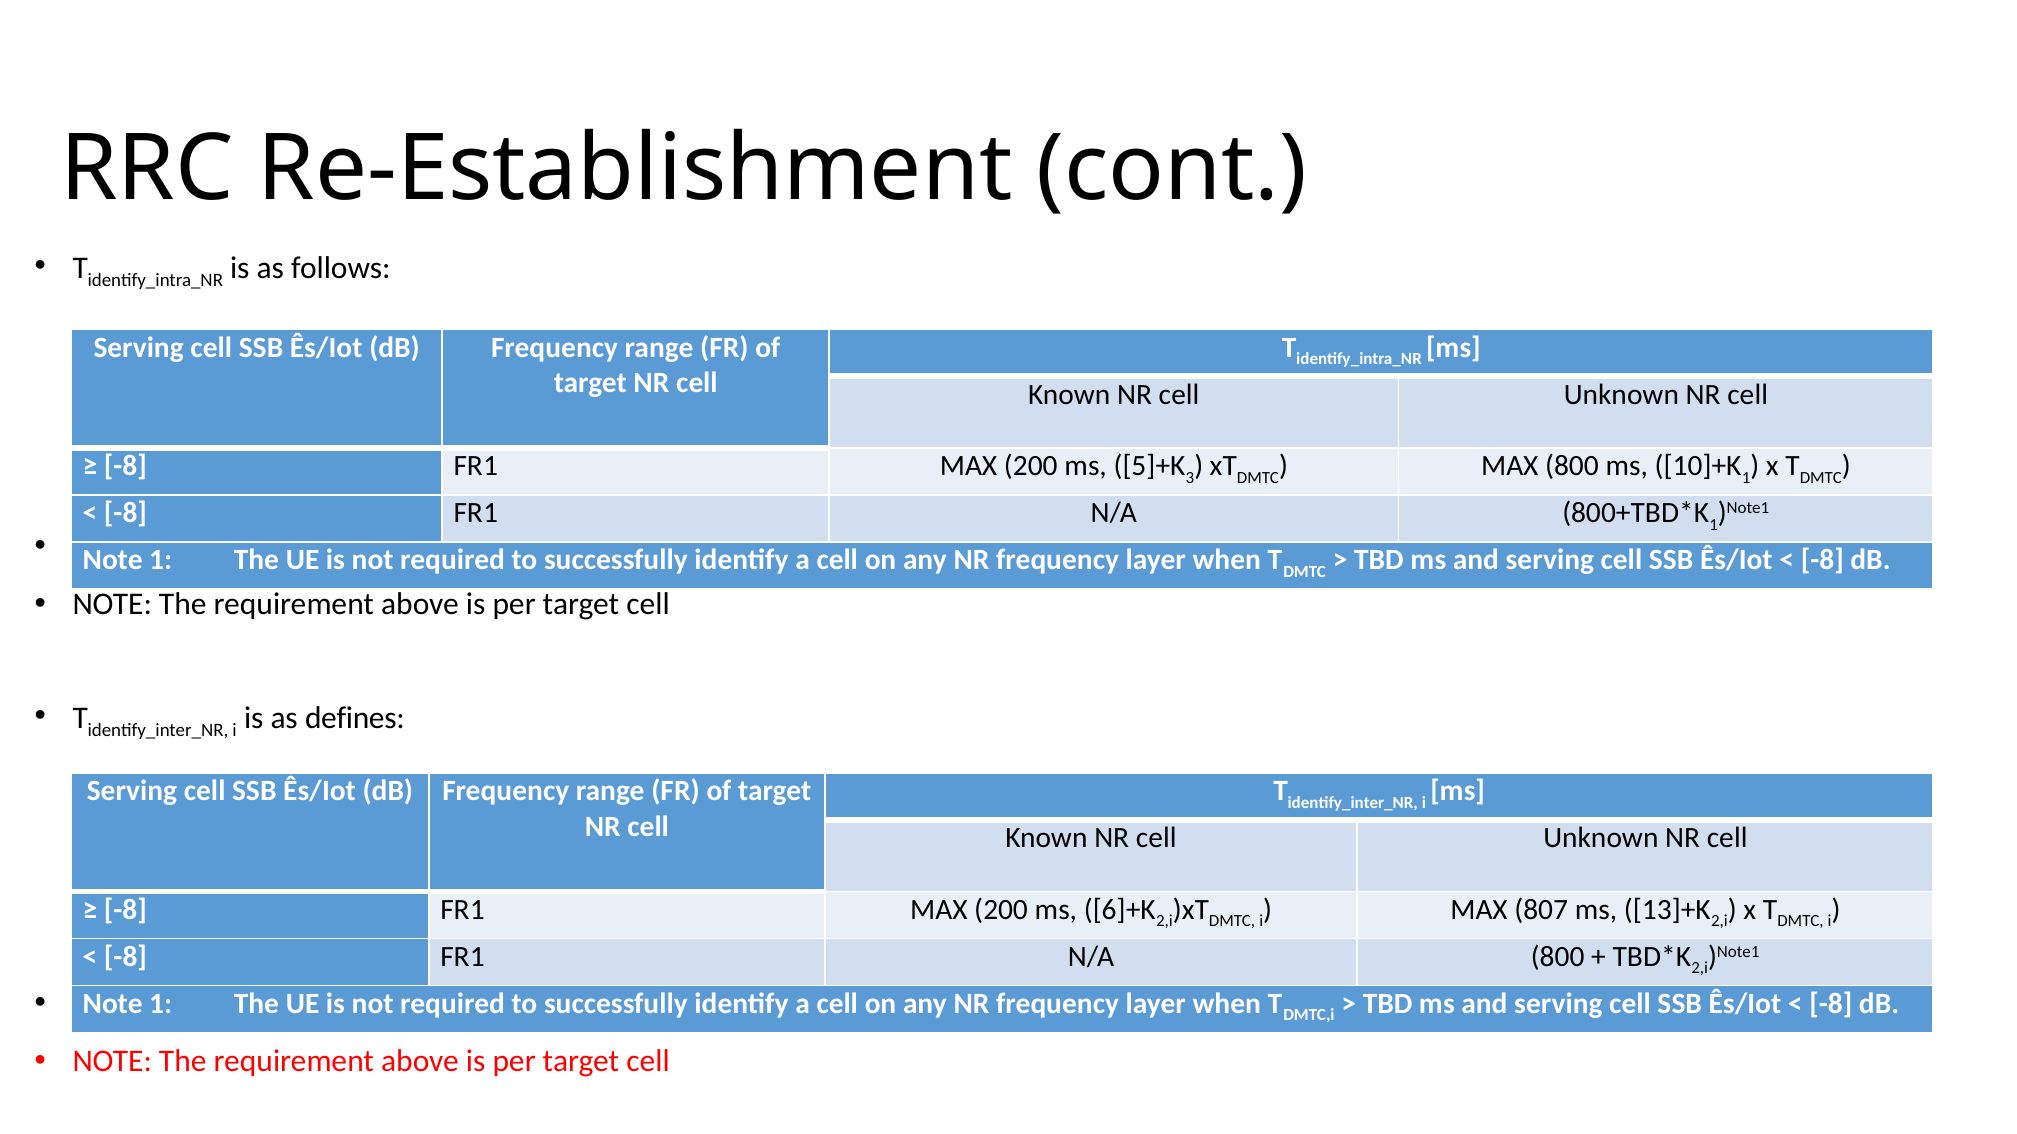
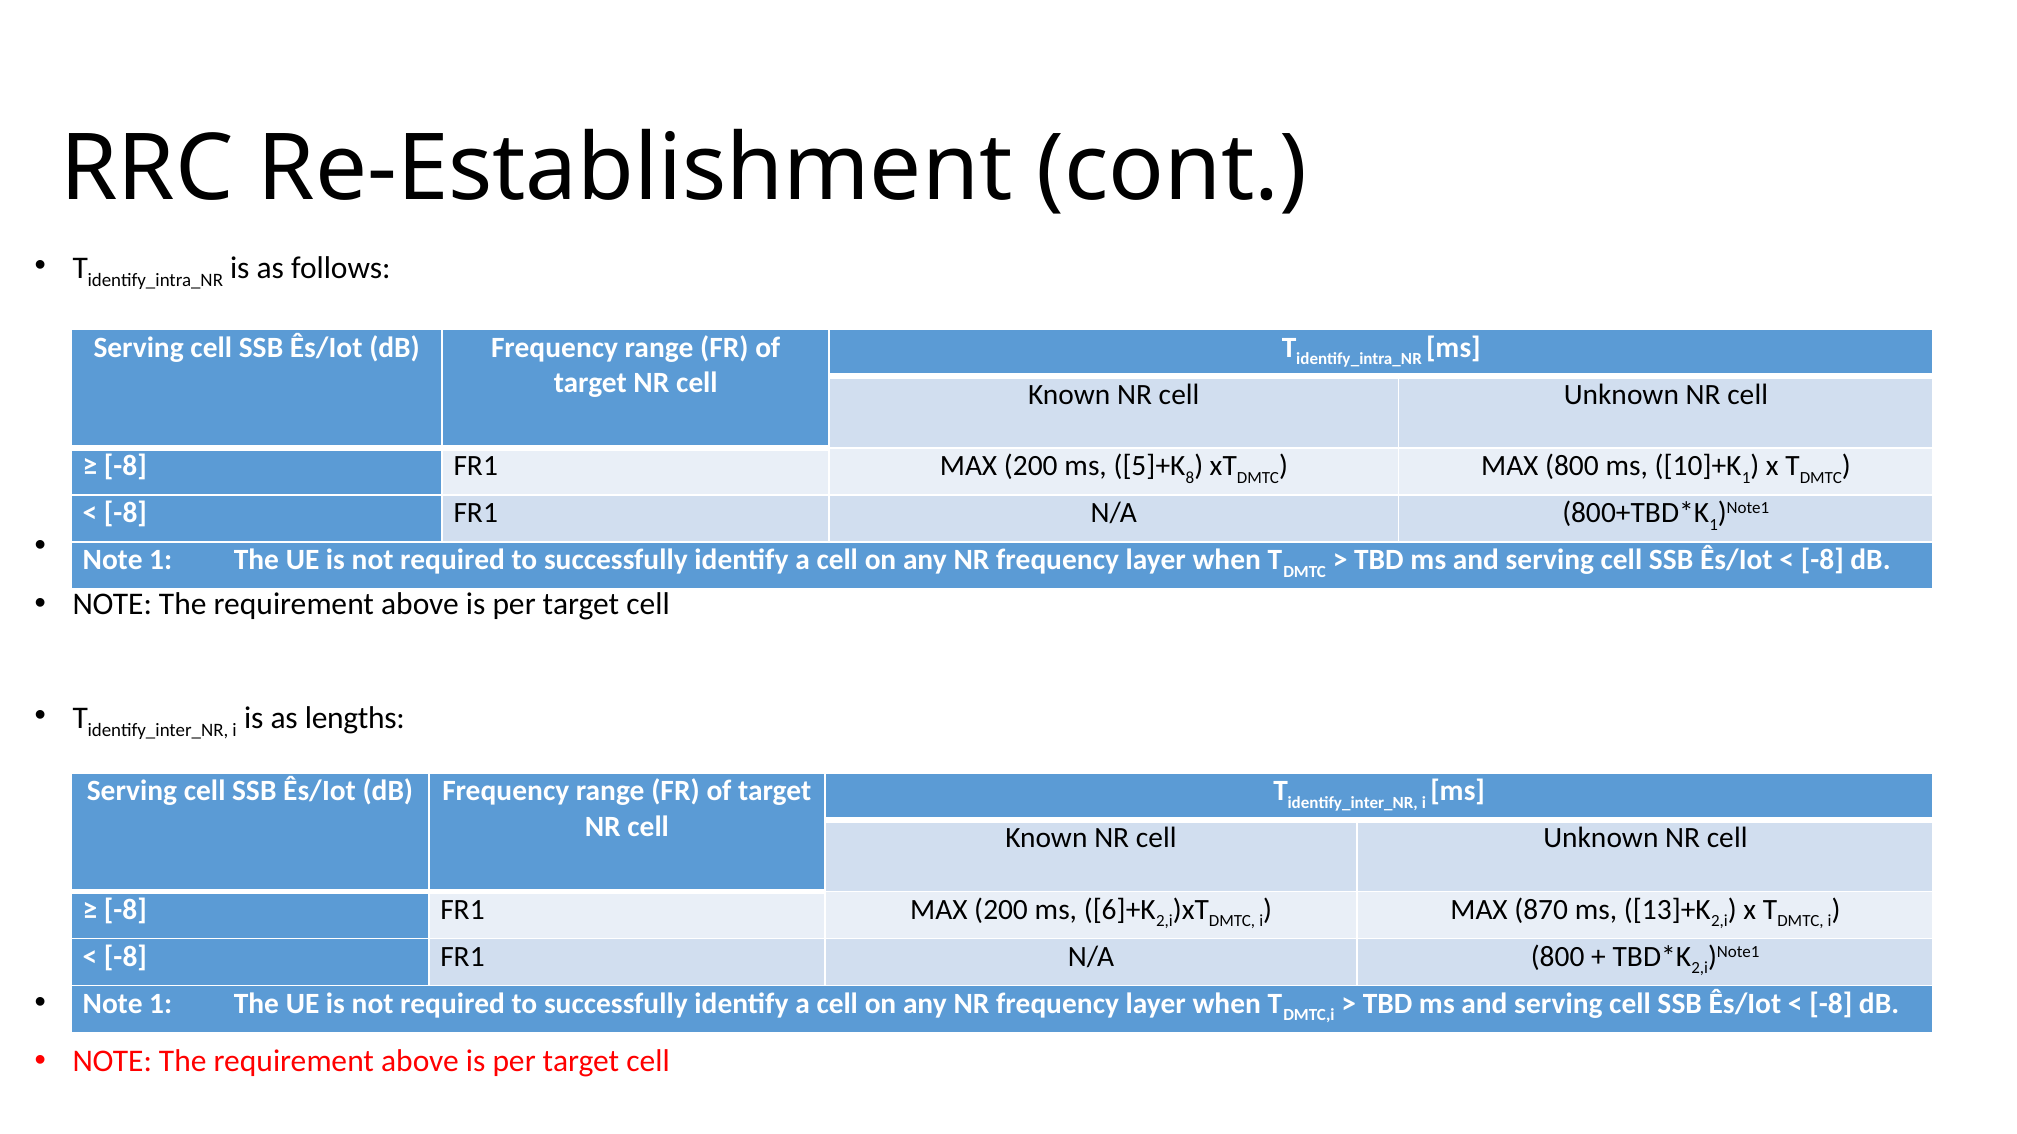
3: 3 -> 8 (1190, 478)
defines: defines -> lengths (355, 719)
807: 807 -> 870 (1541, 910)
